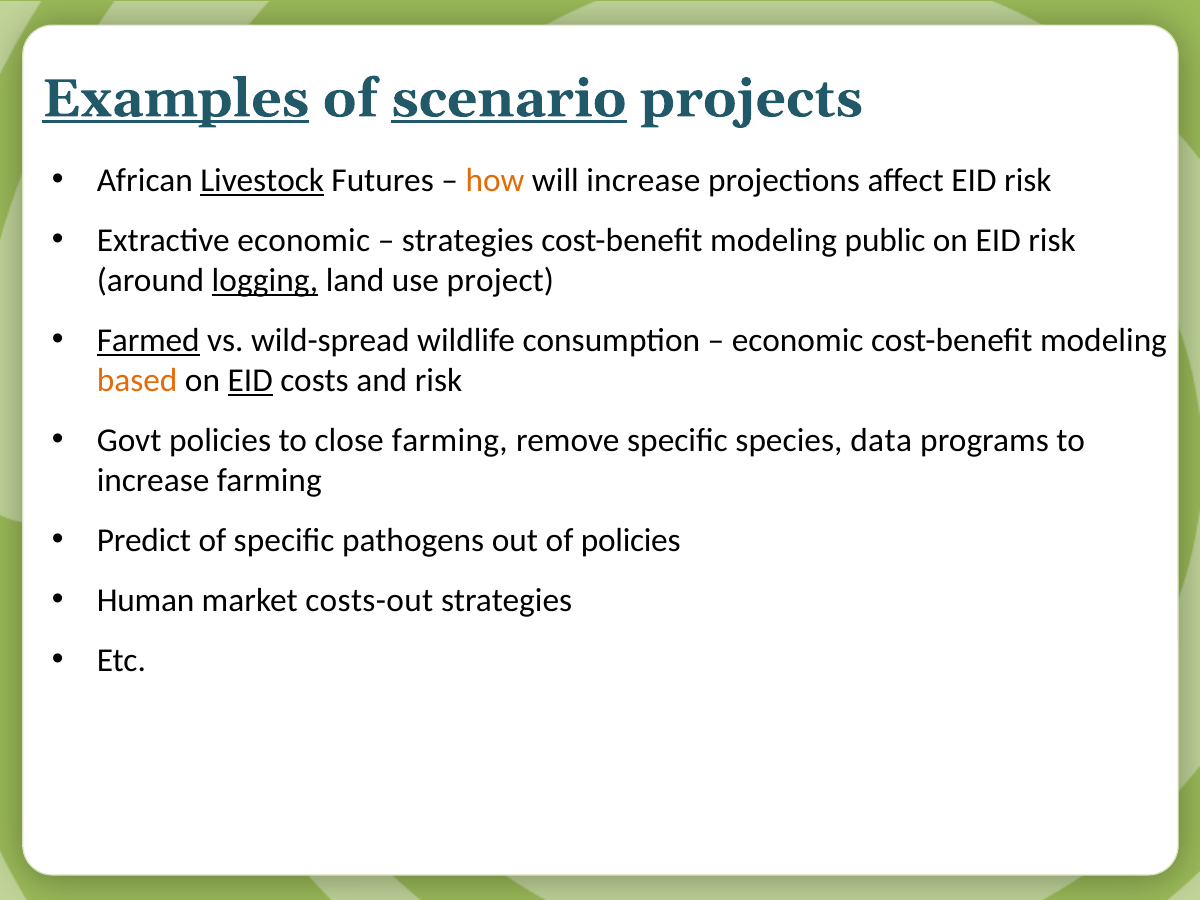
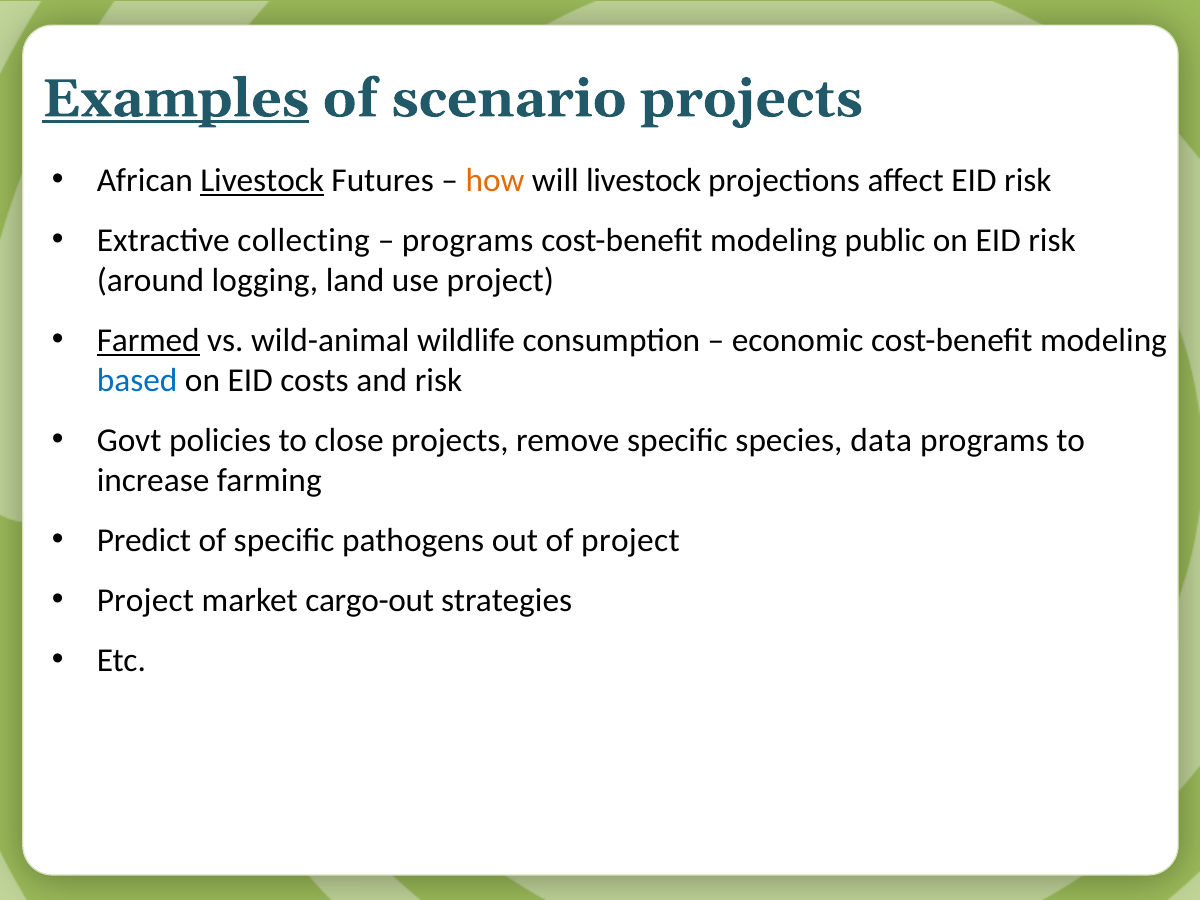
scenario underline: present -> none (509, 99)
will increase: increase -> livestock (644, 181)
Extractive economic: economic -> collecting (304, 241)
strategies: strategies -> programs (468, 241)
logging underline: present -> none (265, 281)
wild-spread: wild-spread -> wild-animal (330, 341)
based colour: orange -> blue (137, 381)
EID underline: present -> none (250, 381)
close farming: farming -> projects (450, 441)
of policies: policies -> project (630, 541)
Human: Human -> Project (145, 601)
costs-out: costs-out -> cargo-out (370, 601)
